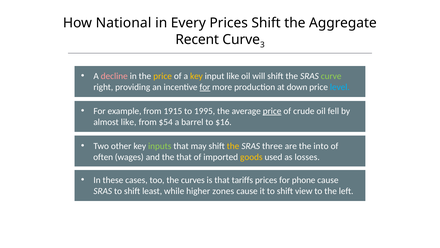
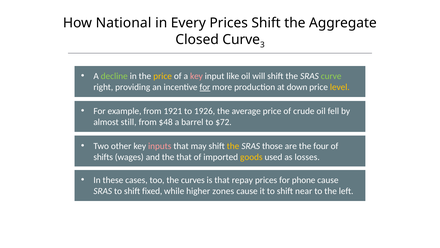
Recent: Recent -> Closed (197, 40)
decline colour: pink -> light green (114, 76)
key colour: yellow -> pink (196, 76)
level colour: light blue -> yellow (340, 87)
1915: 1915 -> 1921 (173, 111)
1995: 1995 -> 1926 (205, 111)
price underline: present -> none (272, 111)
almost like: like -> still (129, 122)
$54: $54 -> $48 (166, 122)
$16: $16 -> $72 (224, 122)
inputs colour: light green -> pink (160, 146)
three: three -> those (272, 146)
into: into -> four (321, 146)
often: often -> shifts (103, 157)
tariffs: tariffs -> repay (242, 180)
least: least -> fixed (152, 191)
view: view -> near (304, 191)
